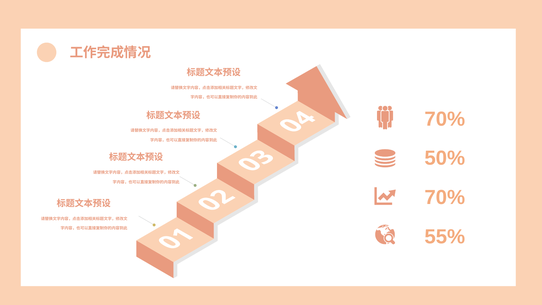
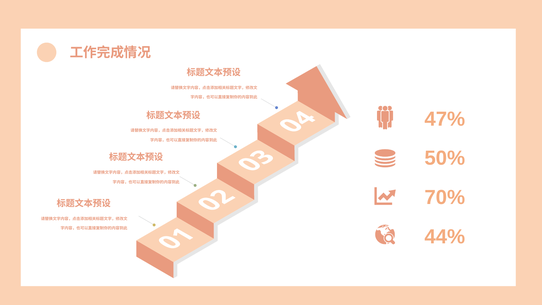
70%: 70% -> 47% (445, 119)
55%: 55% -> 44% (445, 237)
